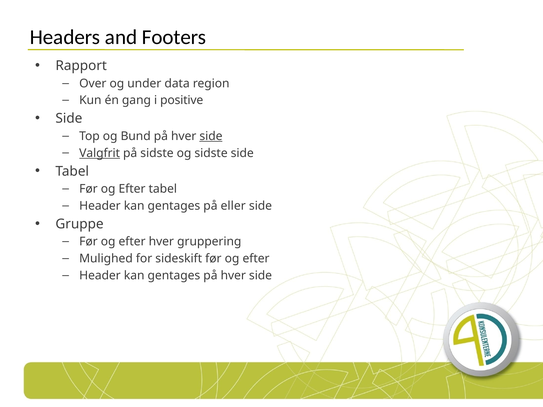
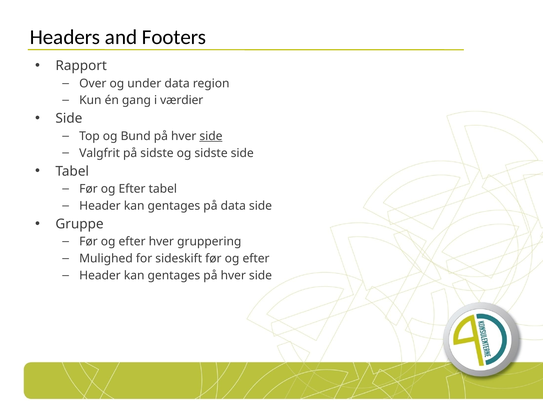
positive: positive -> værdier (182, 100)
Valgfrit underline: present -> none (100, 153)
på eller: eller -> data (233, 206)
